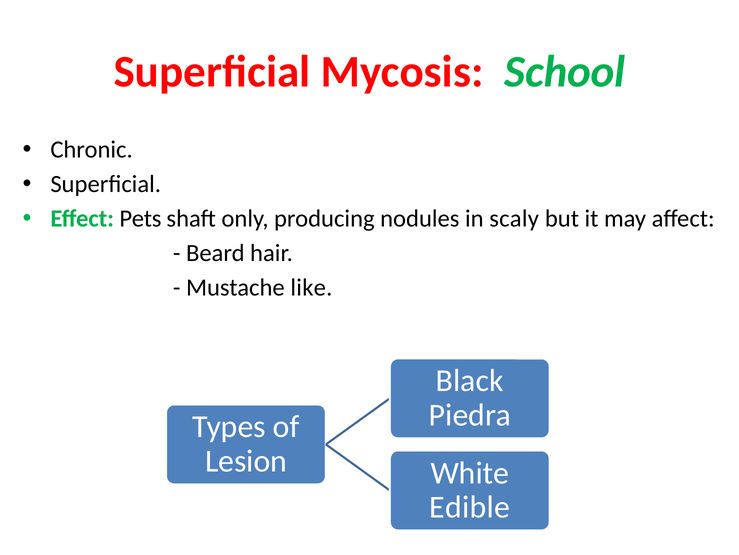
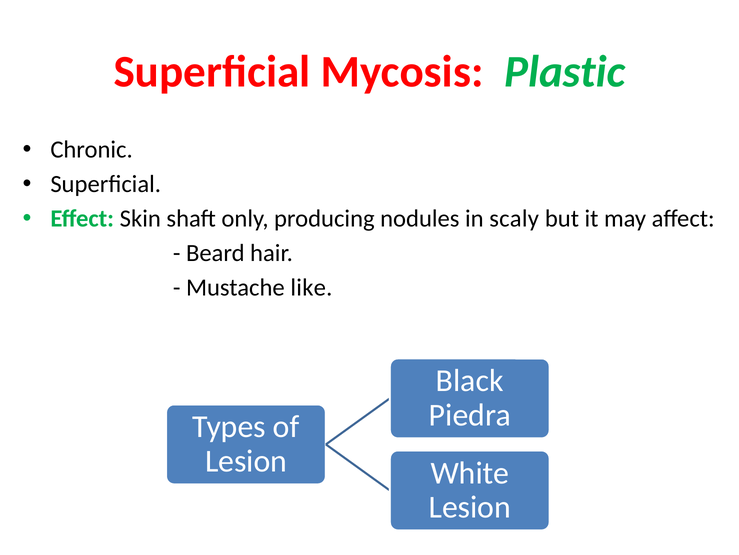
School: School -> Plastic (565, 72)
Pets: Pets -> Skin (140, 218)
Edible: Edible -> Lesion (470, 507)
